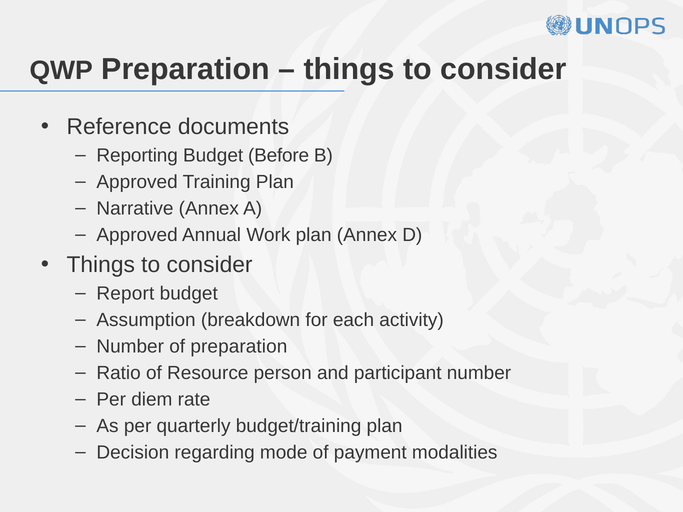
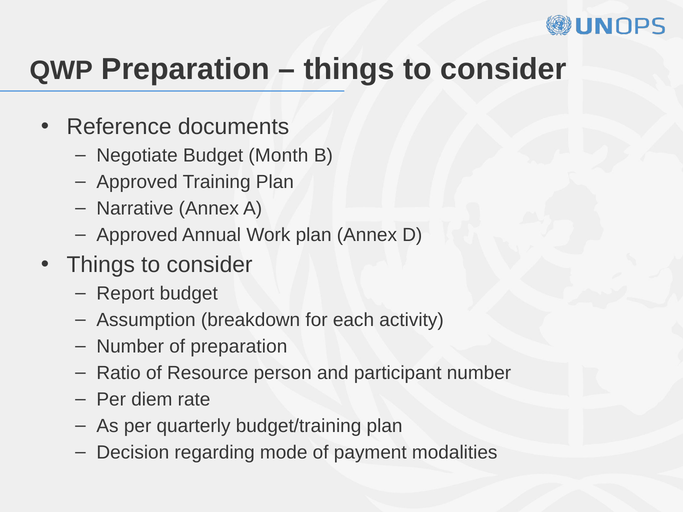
Reporting: Reporting -> Negotiate (137, 155)
Before: Before -> Month (278, 155)
